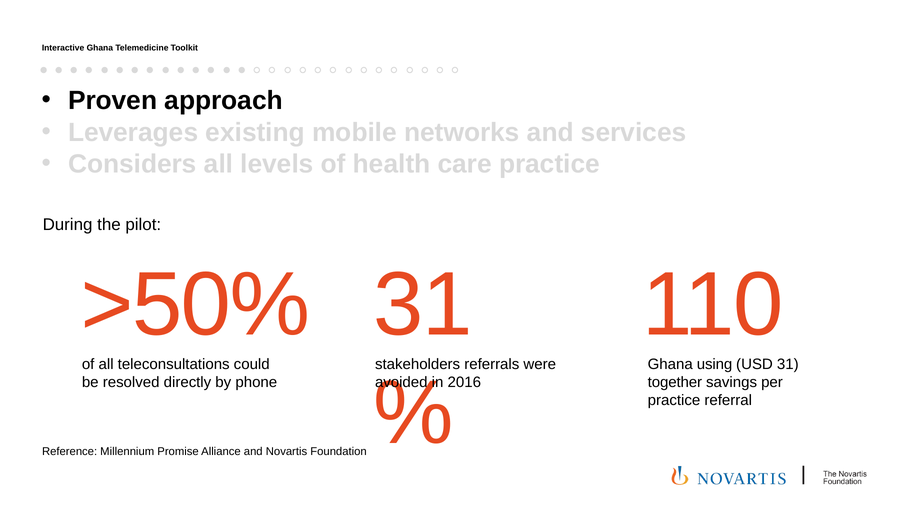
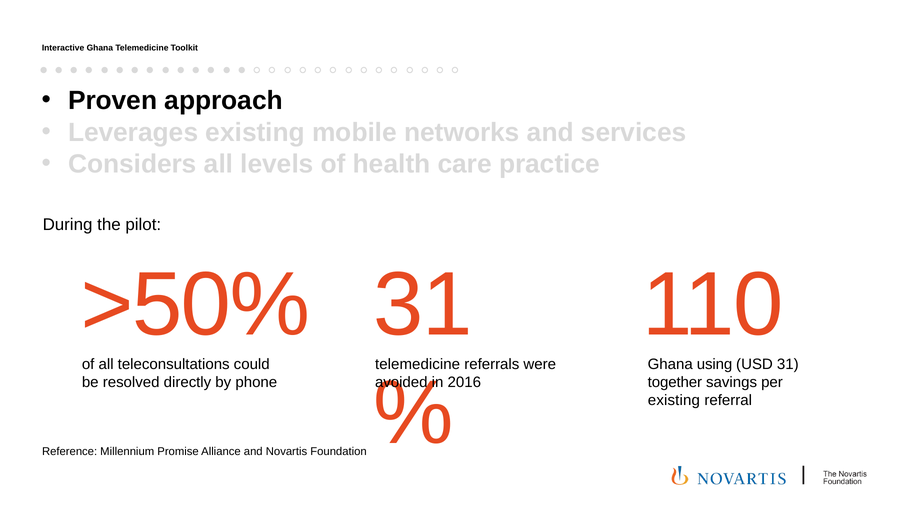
stakeholders: stakeholders -> telemedicine (418, 365)
practice: practice -> existing (674, 401)
